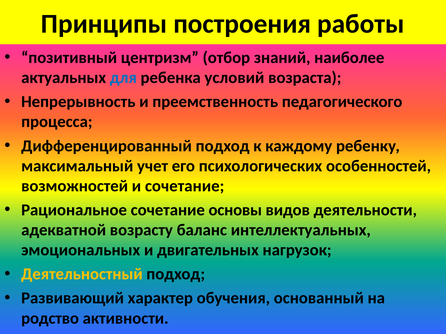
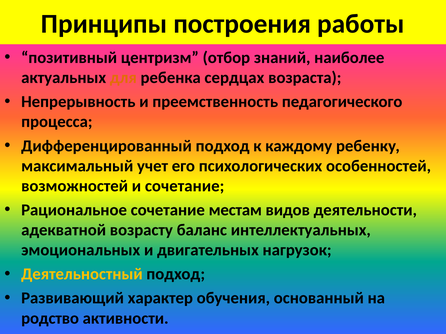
для colour: blue -> orange (123, 78)
условий: условий -> сердцах (234, 78)
основы: основы -> местам (235, 210)
